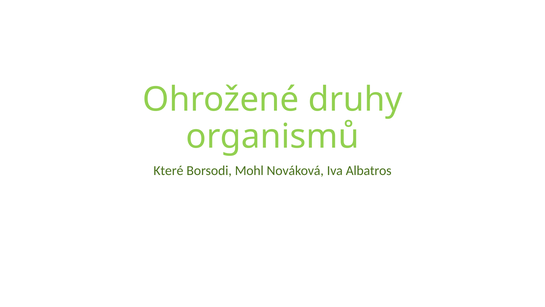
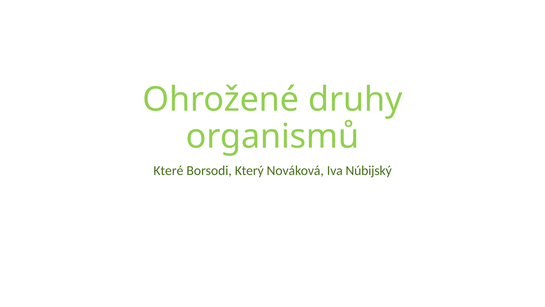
Mohl: Mohl -> Který (249, 170)
Albatros: Albatros -> Núbijský (369, 170)
